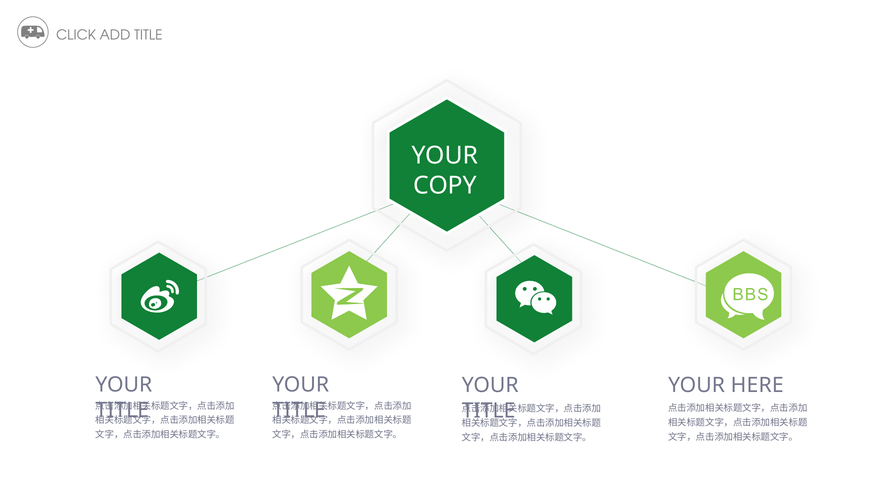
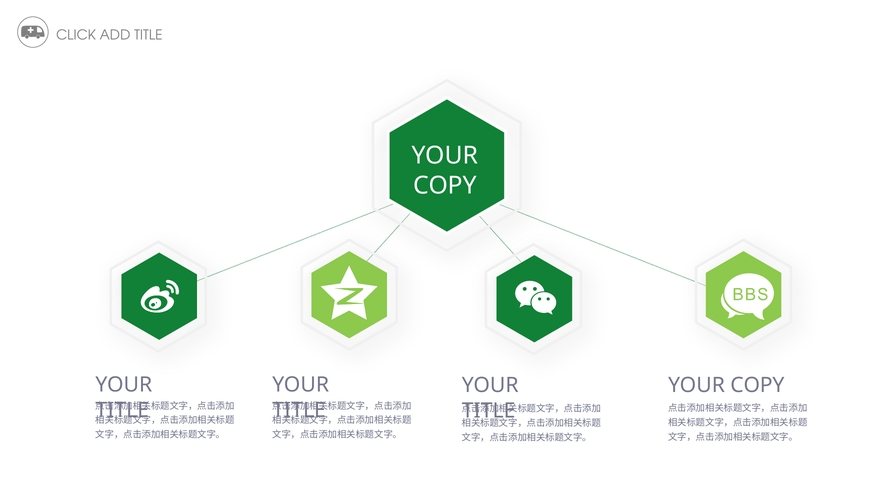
HERE: HERE -> COPY (757, 386)
